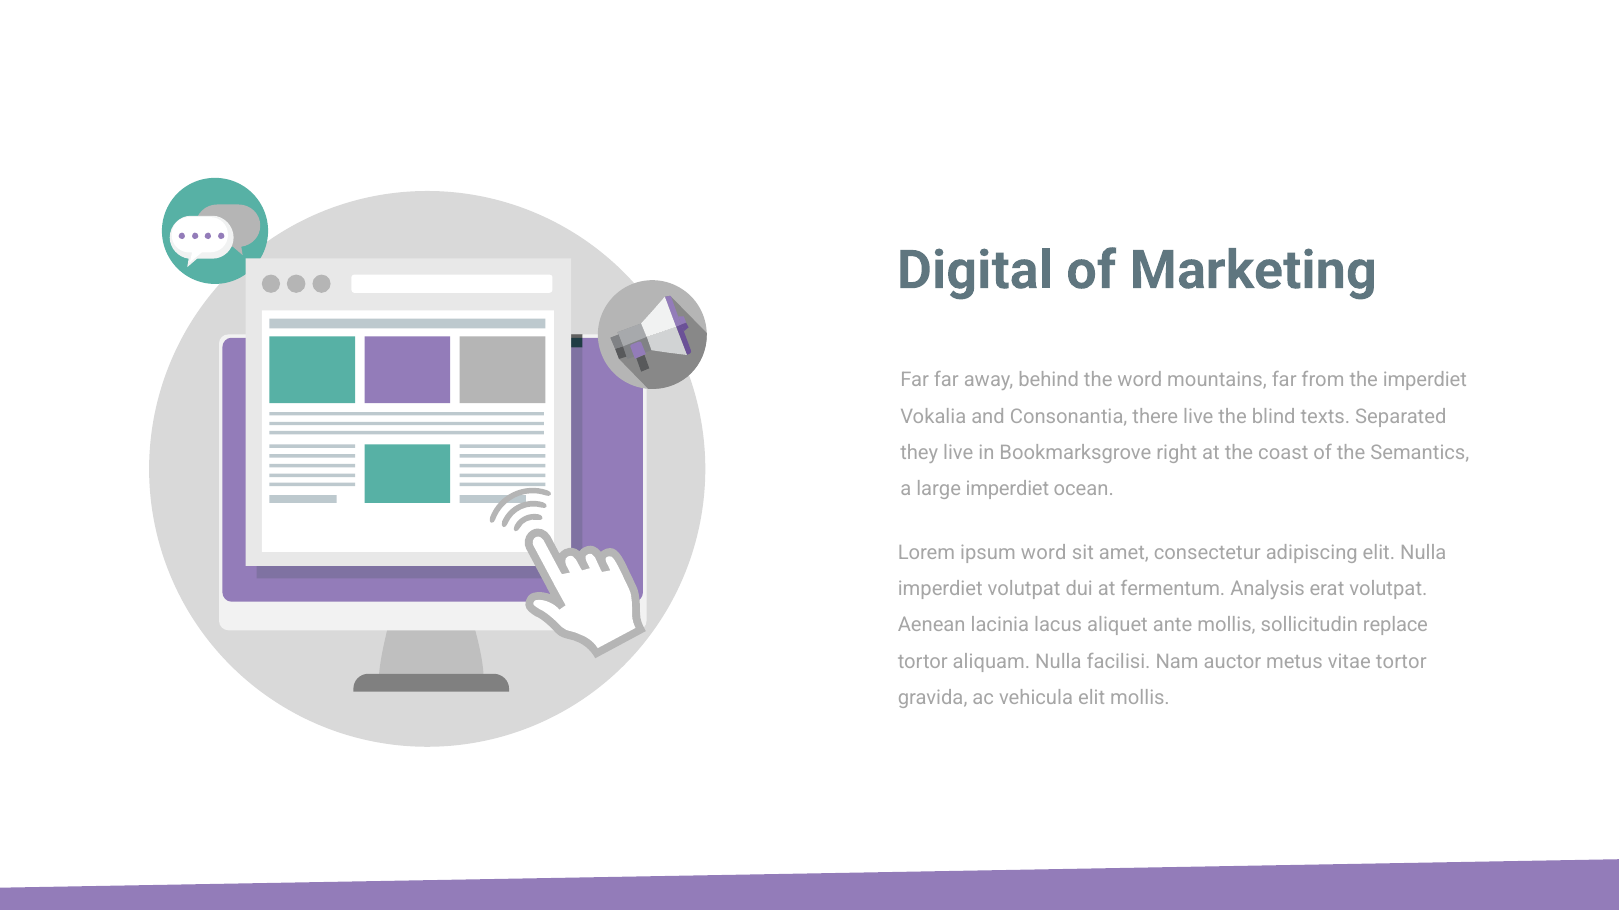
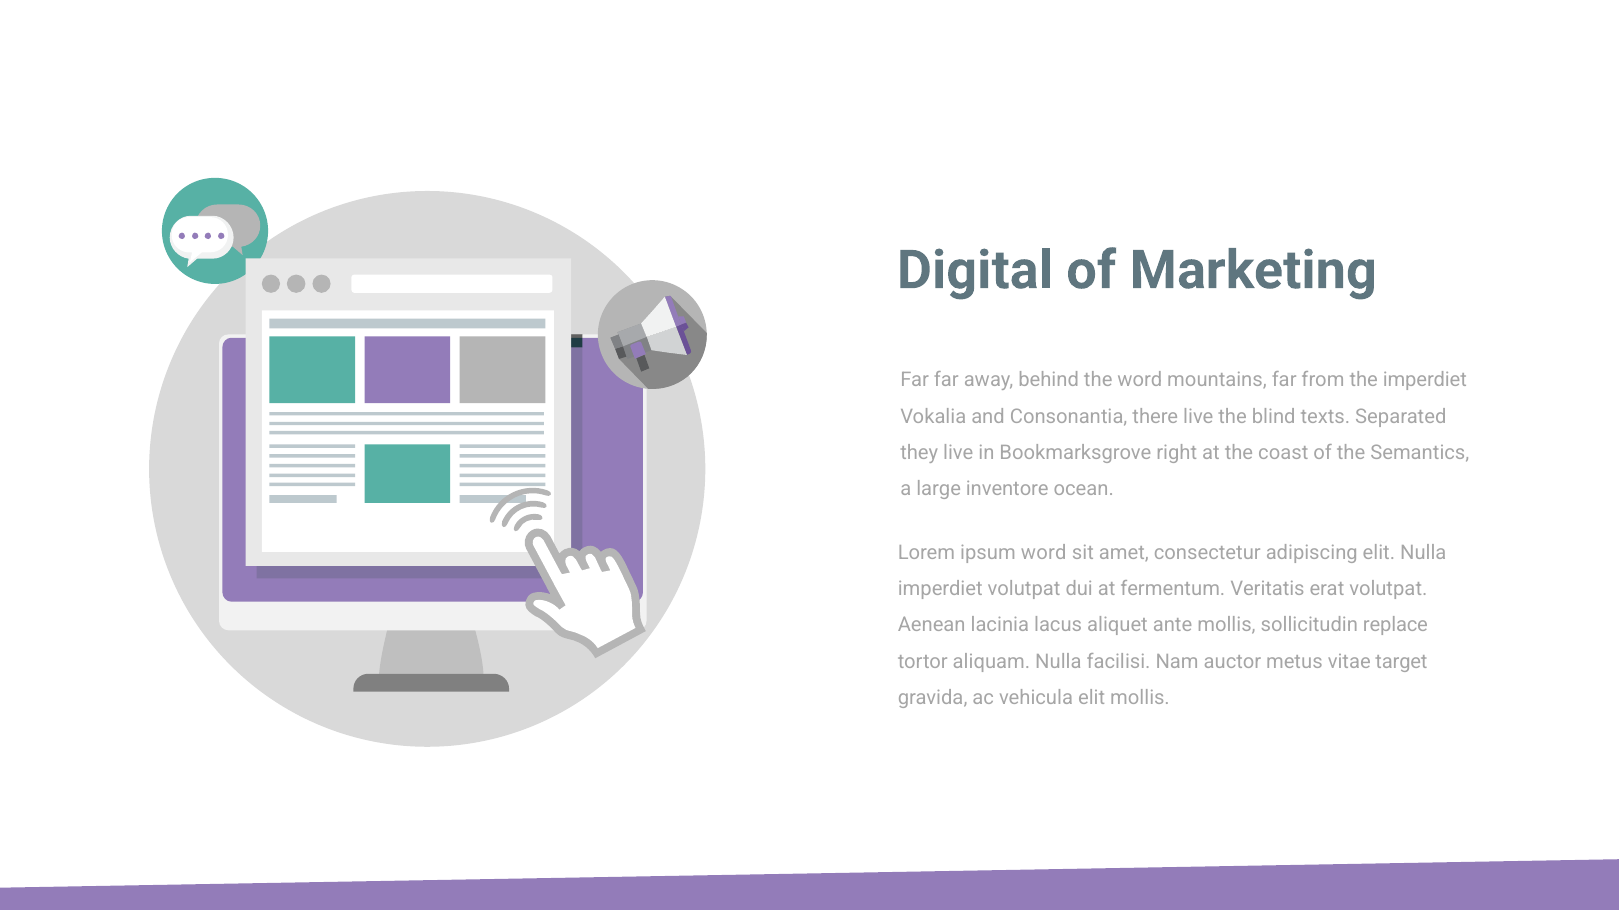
large imperdiet: imperdiet -> inventore (1007, 490)
Analysis: Analysis -> Veritatis (1267, 589)
vitae tortor: tortor -> target (1402, 662)
